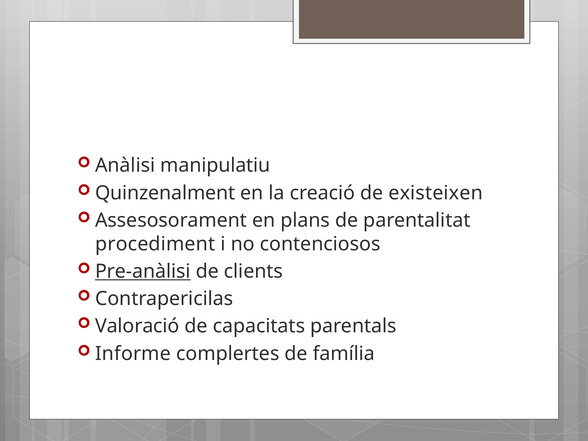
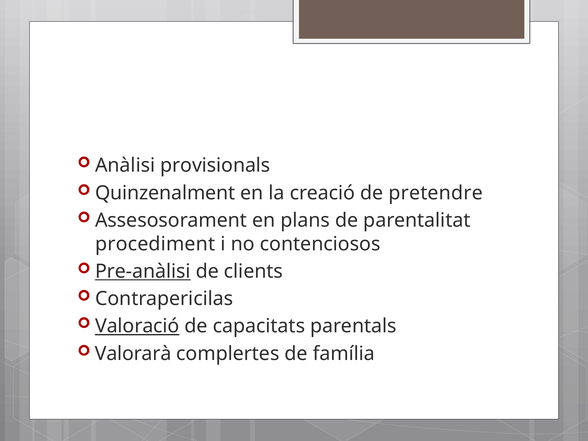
manipulatiu: manipulatiu -> provisionals (215, 166)
existeixen: existeixen -> pretendre (436, 193)
Valoració underline: none -> present (137, 326)
Informe: Informe -> Valorarà (133, 354)
